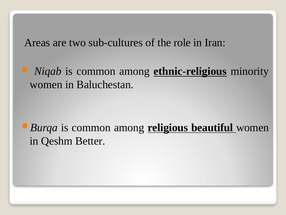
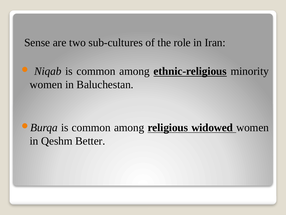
Areas: Areas -> Sense (37, 43)
beautiful: beautiful -> widowed (212, 127)
